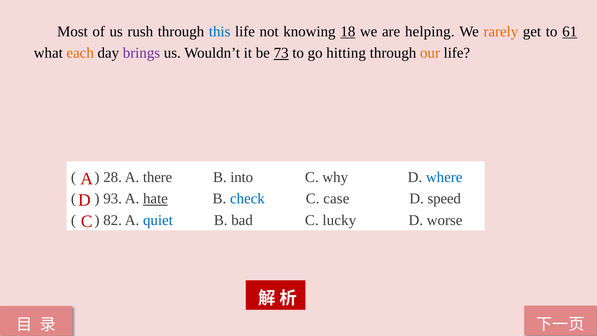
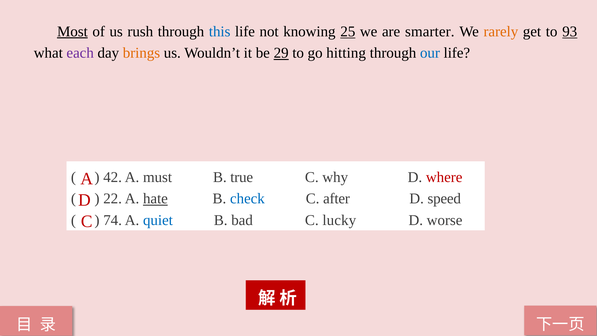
Most underline: none -> present (72, 31)
18: 18 -> 25 (348, 31)
helping: helping -> smarter (430, 31)
61: 61 -> 93 (570, 31)
each colour: orange -> purple (80, 53)
brings colour: purple -> orange (141, 53)
73: 73 -> 29 (281, 53)
our colour: orange -> blue (430, 53)
28: 28 -> 42 (113, 177)
there: there -> must (158, 177)
into: into -> true (242, 177)
where colour: blue -> red (444, 177)
93: 93 -> 22 (113, 199)
case: case -> after (337, 199)
82: 82 -> 74 (113, 220)
